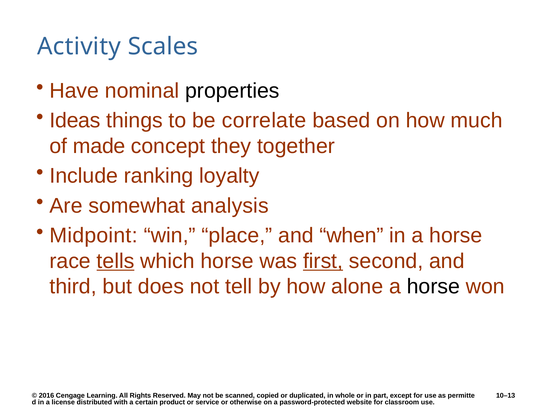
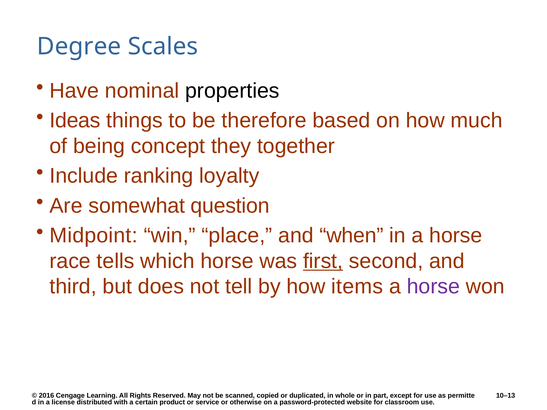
Activity: Activity -> Degree (79, 46)
correlate: correlate -> therefore (264, 121)
made: made -> being (99, 146)
analysis: analysis -> question (230, 206)
tells underline: present -> none (116, 261)
alone: alone -> items (357, 287)
horse colour: black -> purple (433, 287)
